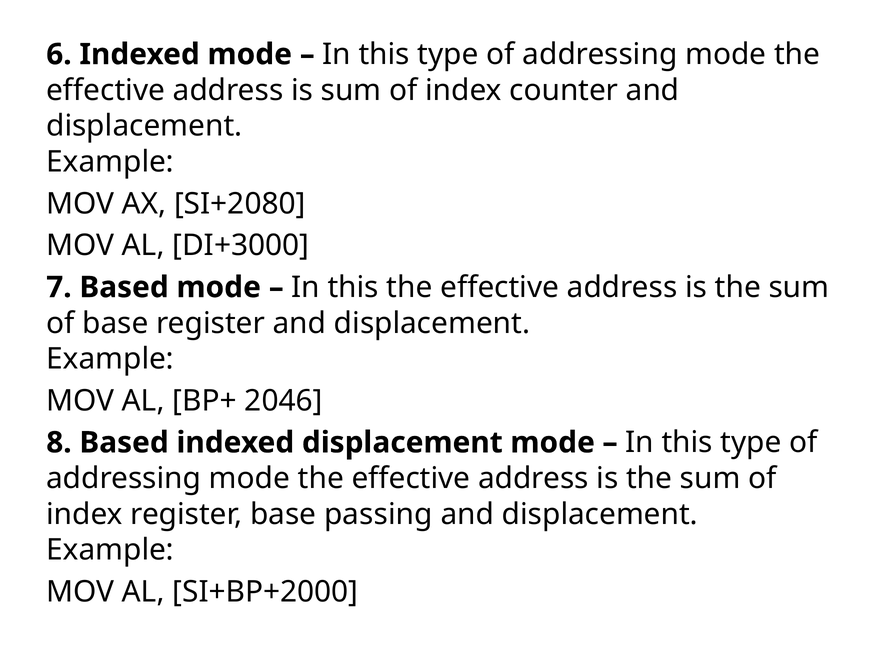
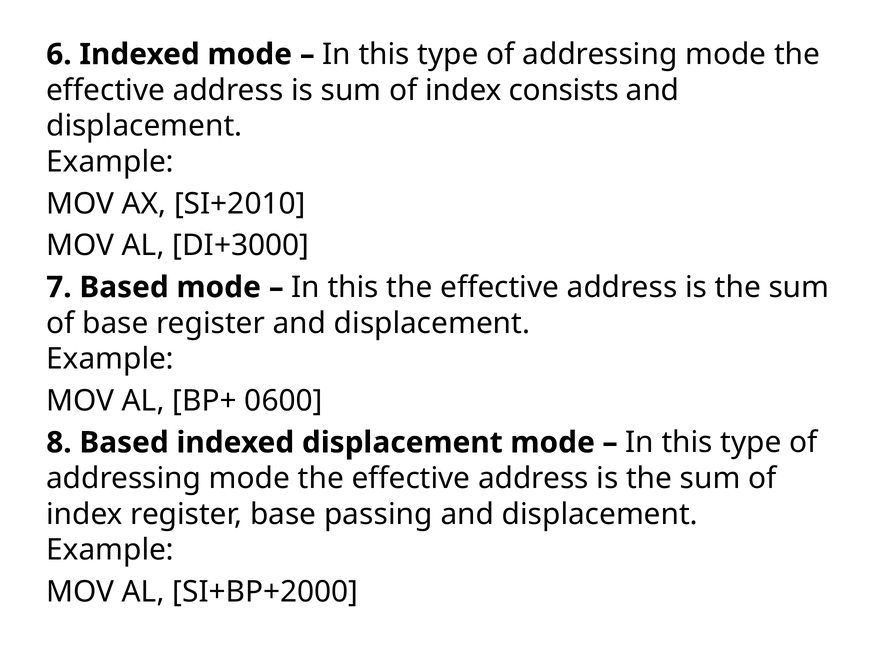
counter: counter -> consists (564, 90)
SI+2080: SI+2080 -> SI+2010 (240, 203)
2046: 2046 -> 0600 (283, 400)
